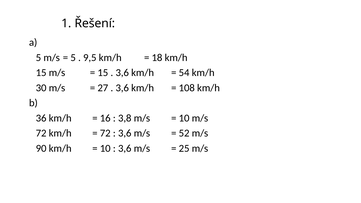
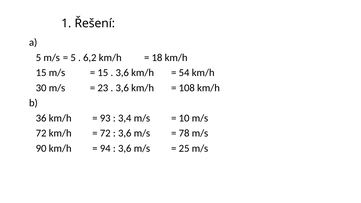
9,5: 9,5 -> 6,2 (90, 58)
27: 27 -> 23 (103, 88)
16: 16 -> 93 (105, 118)
3,8: 3,8 -> 3,4 (125, 118)
52: 52 -> 78 (184, 133)
10: 10 -> 94 (105, 148)
